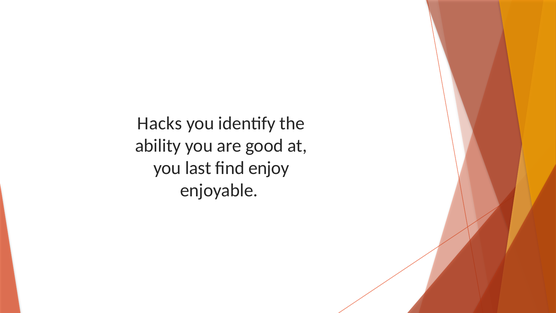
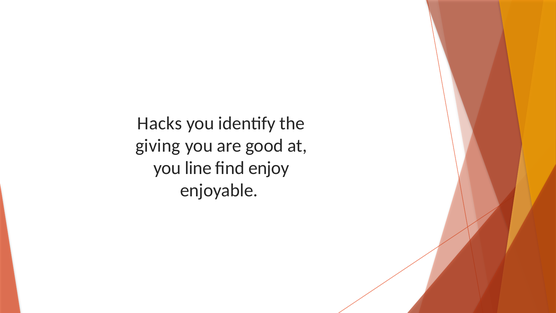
ability: ability -> giving (158, 146)
last: last -> line (198, 168)
